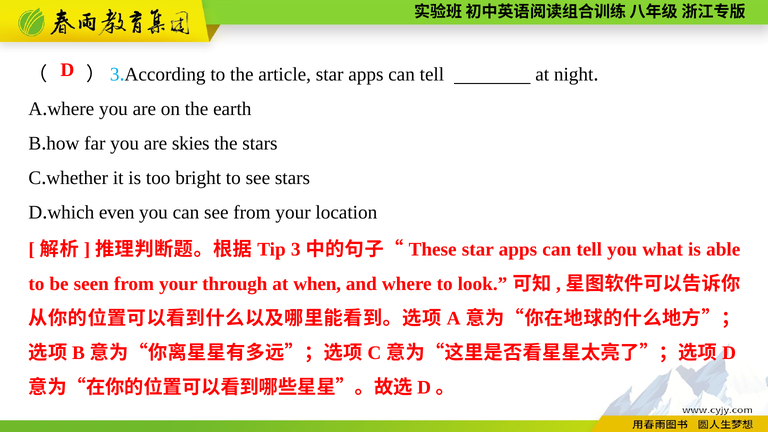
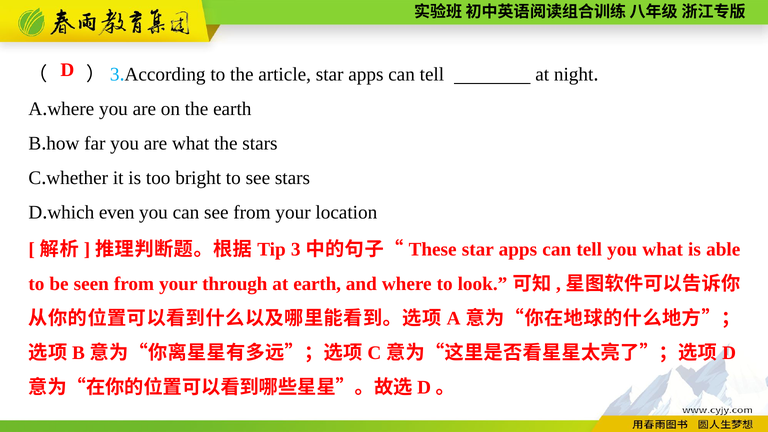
are skies: skies -> what (191, 143)
at when: when -> earth (317, 284)
